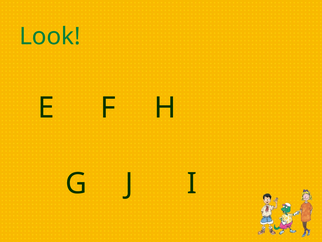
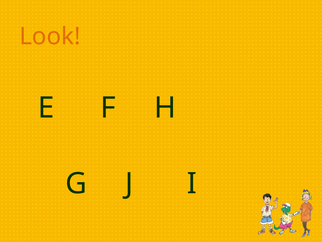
Look colour: green -> orange (50, 36)
